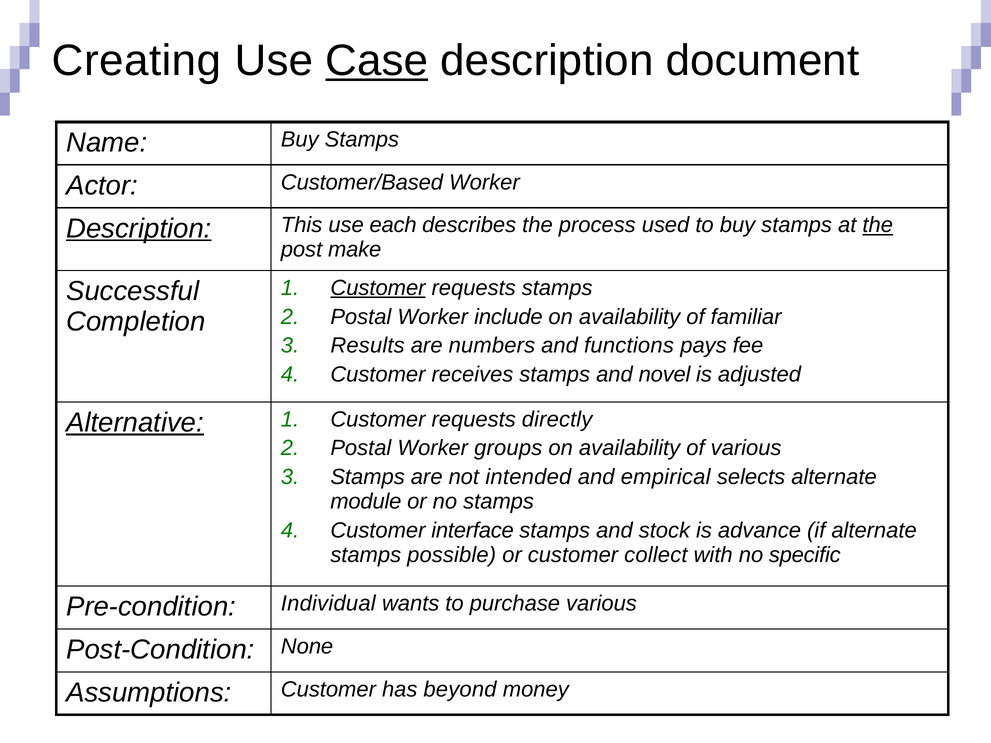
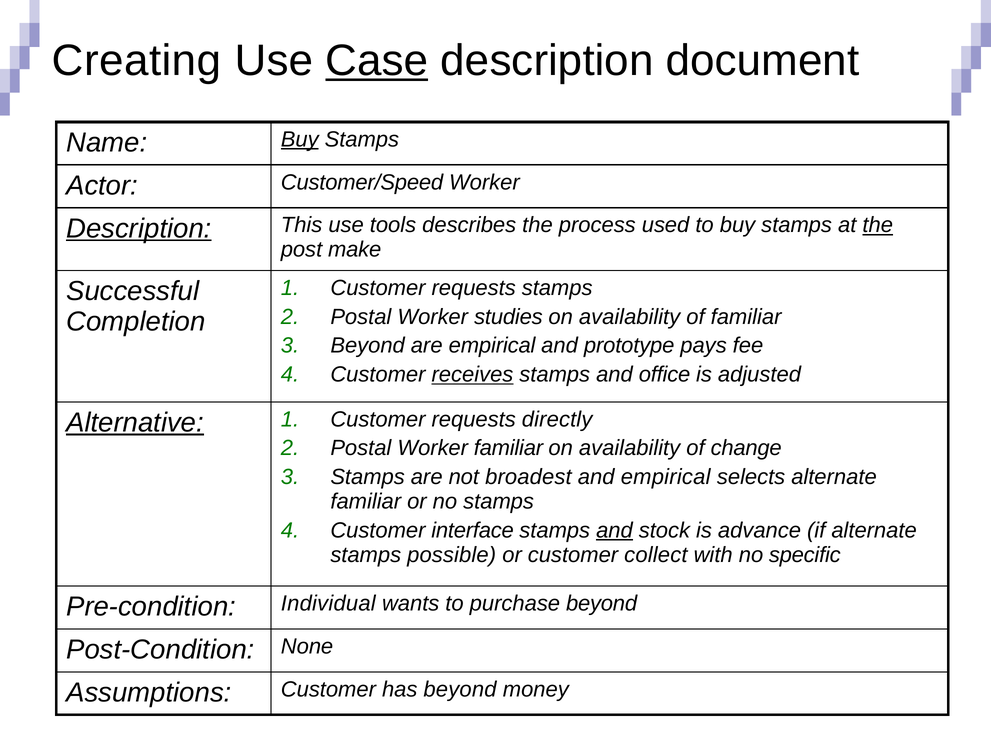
Buy underline: none -> present (300, 139)
Customer/Based: Customer/Based -> Customer/Speed (362, 182)
each: each -> tools (393, 225)
Customer underline: present -> none (378, 288)
include: include -> studies (508, 317)
Results: Results -> Beyond (368, 346)
are numbers: numbers -> empirical (492, 346)
functions: functions -> prototype (629, 346)
receives underline: none -> present (472, 375)
novel: novel -> office (665, 375)
Worker groups: groups -> familiar (508, 448)
of various: various -> change (746, 448)
intended: intended -> broadest (528, 477)
module: module -> familiar (366, 502)
and underline: none -> present (614, 531)
purchase various: various -> beyond (602, 604)
